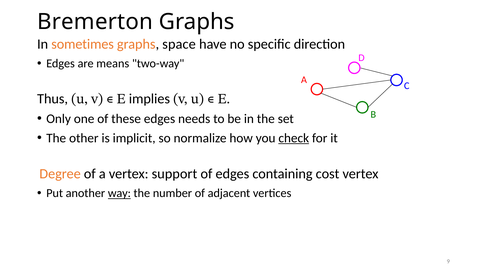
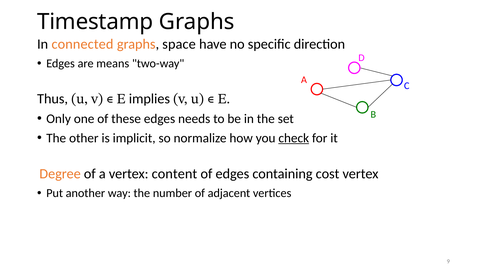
Bremerton: Bremerton -> Timestamp (95, 22)
sometimes: sometimes -> connected (82, 44)
support: support -> content (174, 174)
way underline: present -> none (119, 193)
